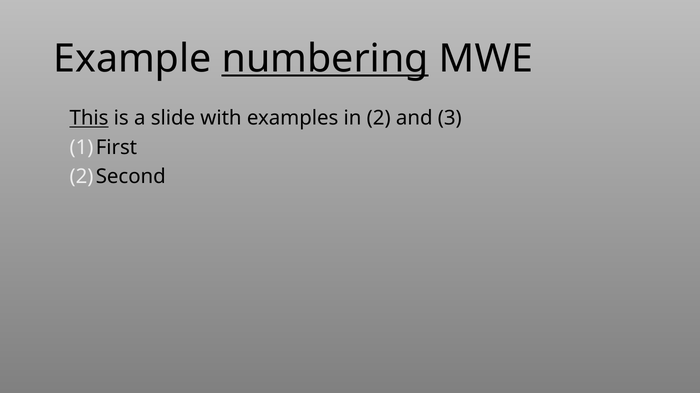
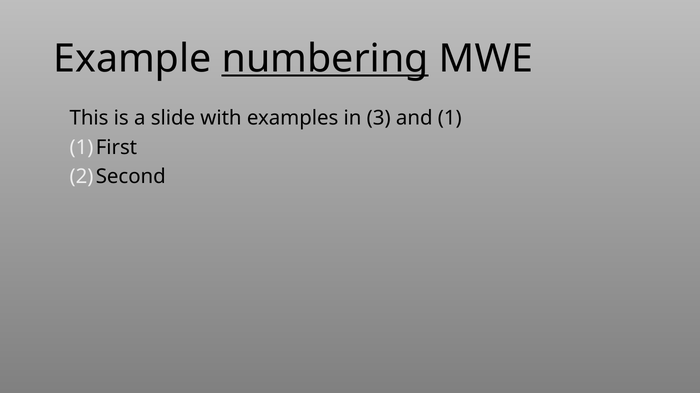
This underline: present -> none (89, 118)
2: 2 -> 3 (379, 118)
3: 3 -> 1 (450, 118)
